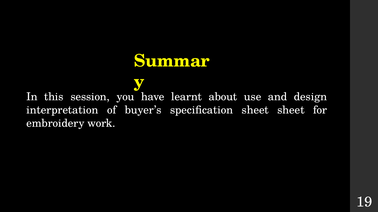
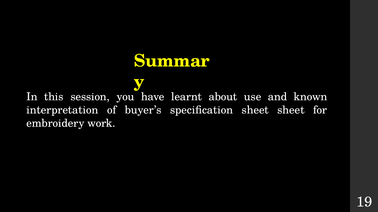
design: design -> known (311, 97)
